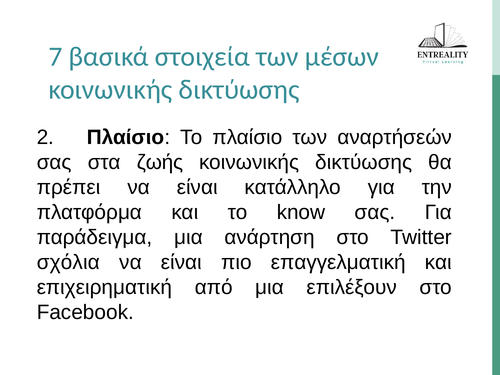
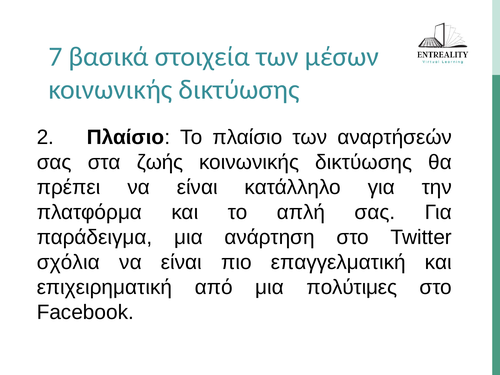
know: know -> απλή (301, 212)
επιλέξουν: επιλέξουν -> πολύτιμες (352, 287)
